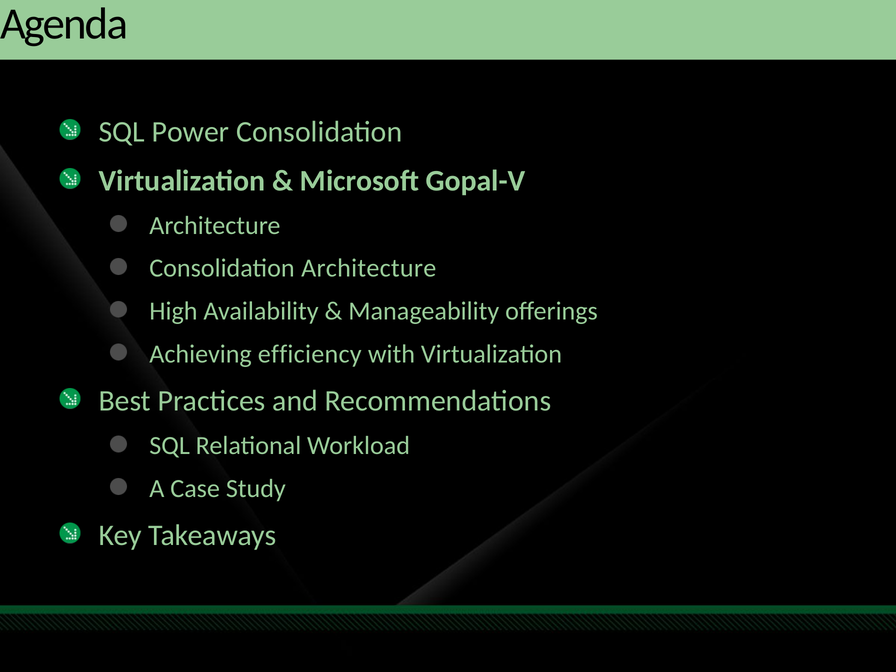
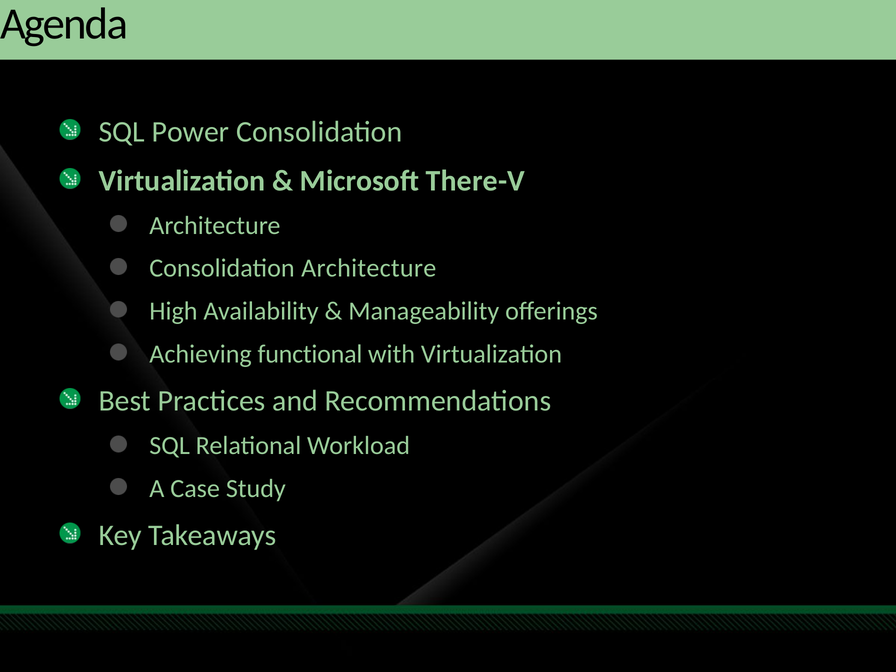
Gopal-V: Gopal-V -> There-V (475, 181)
efficiency: efficiency -> functional (310, 354)
